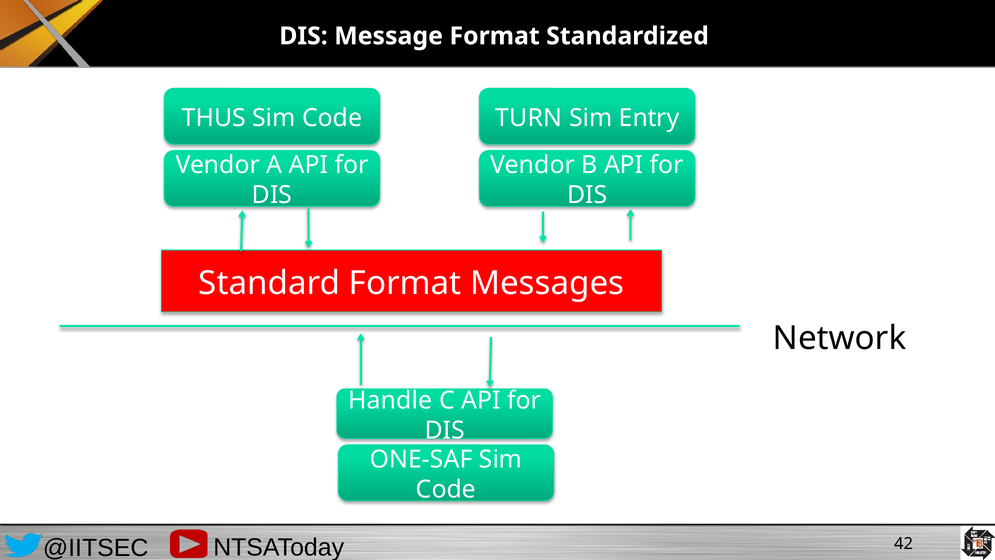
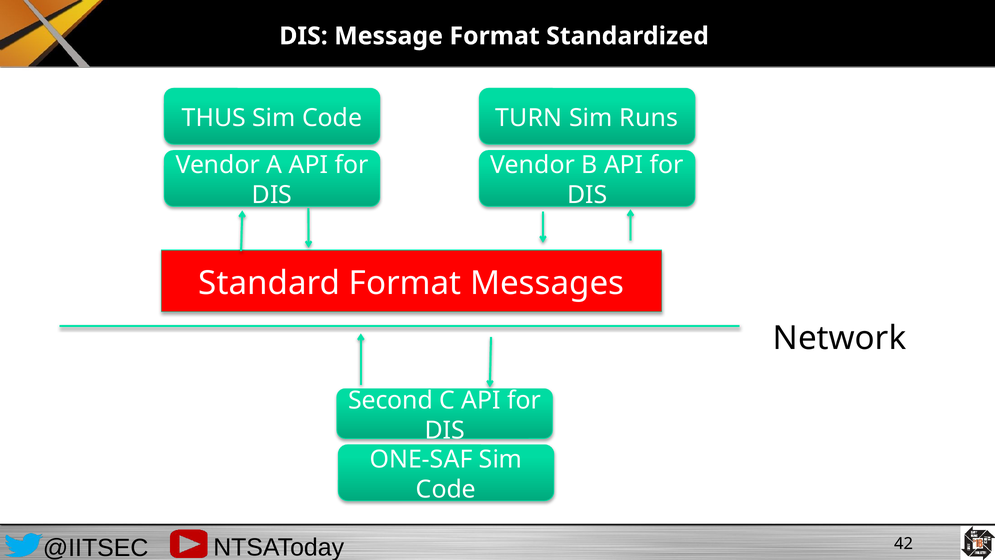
Entry: Entry -> Runs (649, 118)
Handle: Handle -> Second (391, 400)
